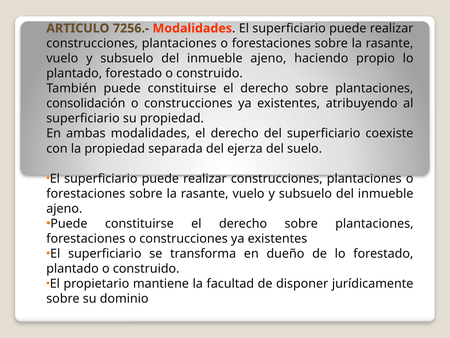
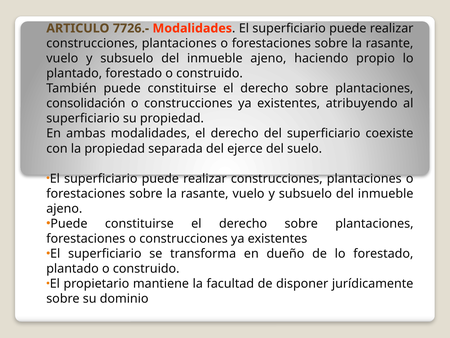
7256.-: 7256.- -> 7726.- (131, 28)
ejerza: ejerza -> ejerce (245, 148)
